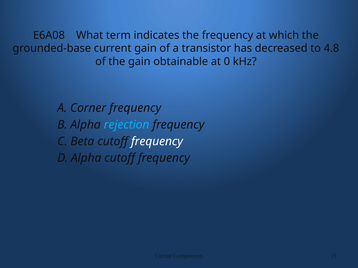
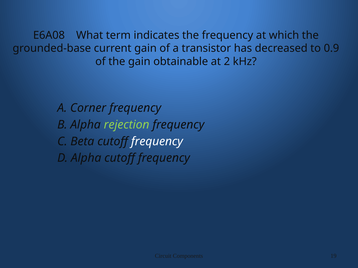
4.8: 4.8 -> 0.9 (331, 48)
0: 0 -> 2 (227, 62)
rejection colour: light blue -> light green (127, 125)
